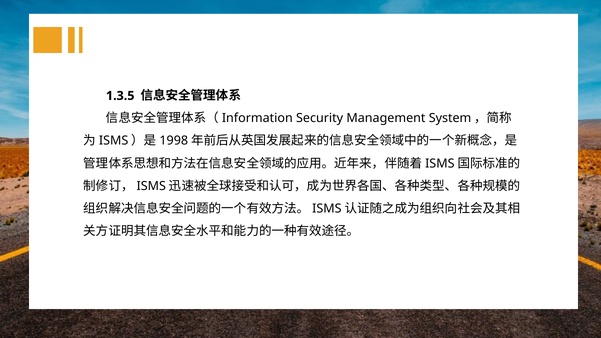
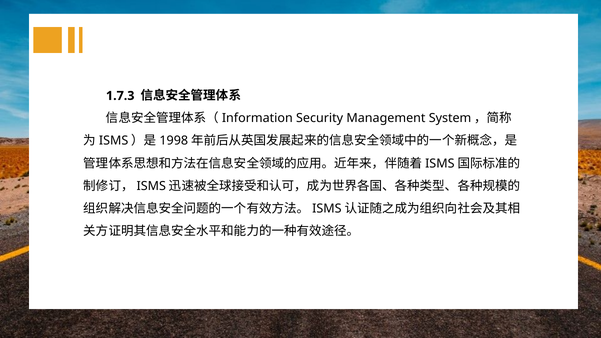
1.3.5: 1.3.5 -> 1.7.3 (120, 96)
